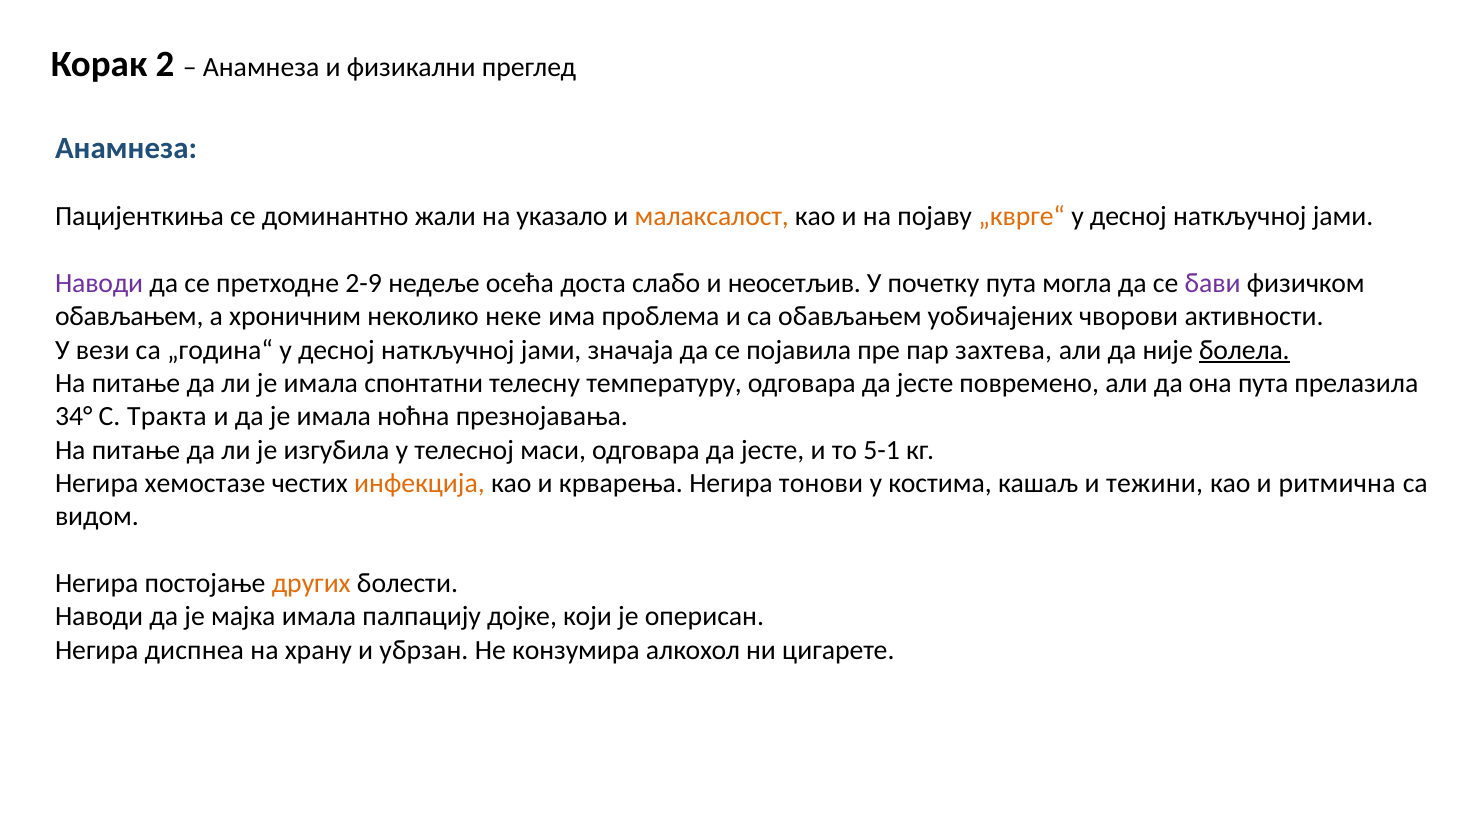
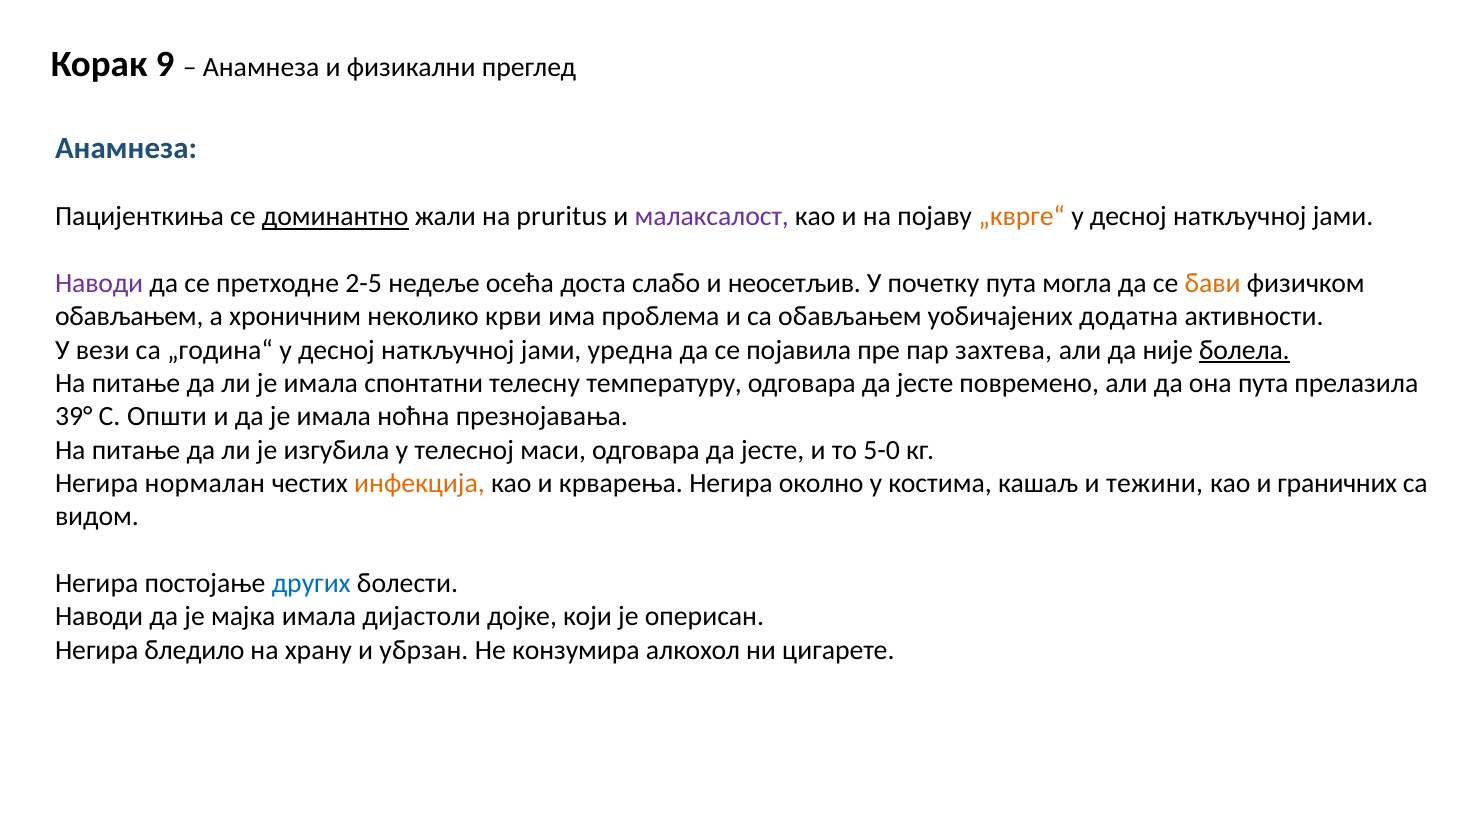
2: 2 -> 9 (165, 64)
доминантно underline: none -> present (335, 217)
указало: указало -> pruritus (562, 217)
малаксалост colour: orange -> purple (712, 217)
2-9: 2-9 -> 2-5 (364, 283)
бави colour: purple -> orange (1213, 283)
неке: неке -> крви (513, 317)
чворови: чворови -> додатна (1129, 317)
значаја: значаја -> уредна (630, 350)
34°: 34° -> 39° (74, 416)
Тракта: Тракта -> Општи (167, 416)
5-1: 5-1 -> 5-0 (882, 450)
хемостазе: хемостазе -> нормалан (205, 483)
тонови: тонови -> околно (821, 483)
ритмична: ритмична -> граничних (1337, 483)
других colour: orange -> blue (311, 583)
палпацију: палпацију -> дијастоли (422, 616)
диспнеа: диспнеа -> бледило (195, 650)
